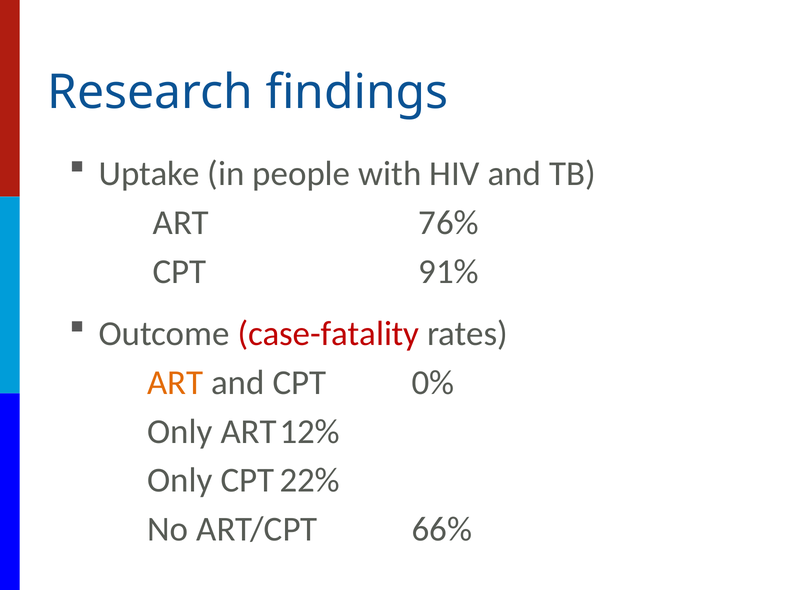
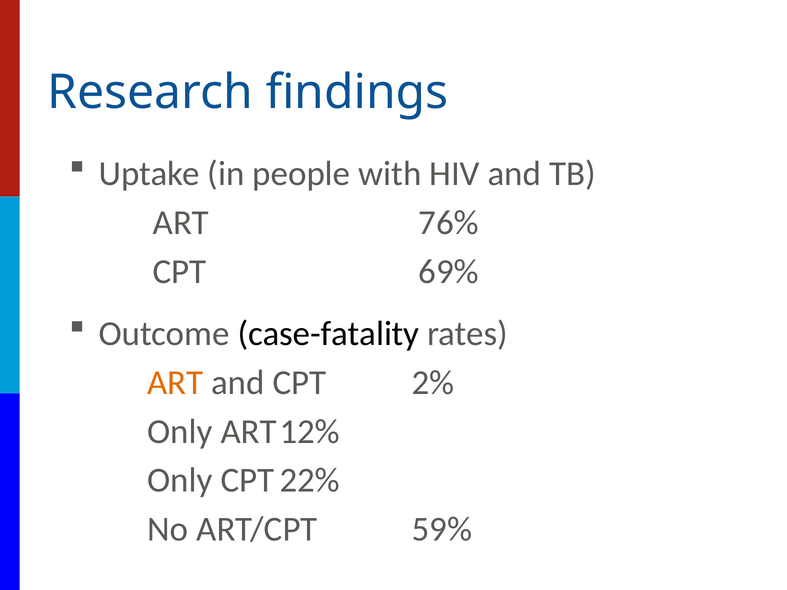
91%: 91% -> 69% (449, 272)
case-fatality colour: red -> black (328, 334)
0%: 0% -> 2% (433, 383)
66%: 66% -> 59% (442, 530)
